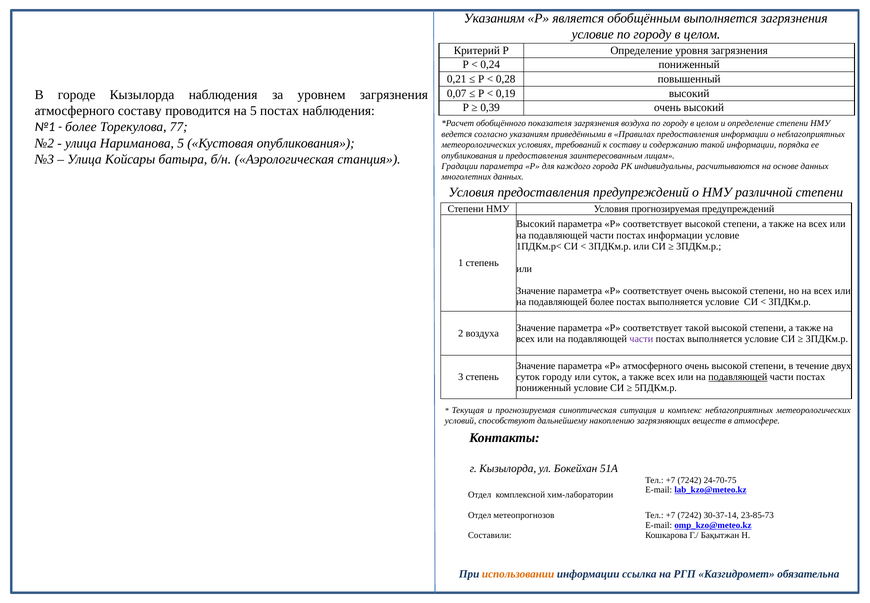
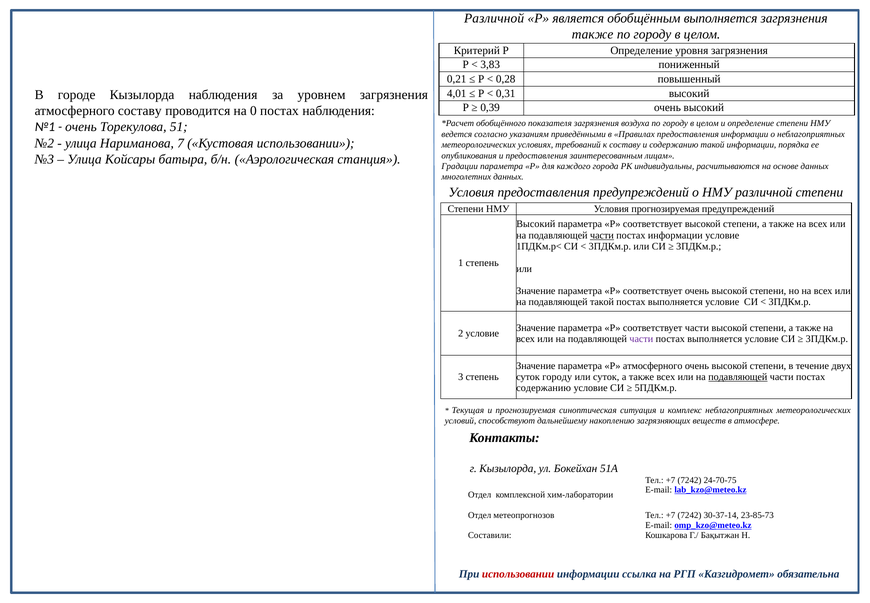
Указаниям: Указаниям -> Различной (494, 18)
условие: условие -> также (593, 34)
0,24: 0,24 -> 3,83 (490, 65)
0,07: 0,07 -> 4,01 (457, 93)
0,19: 0,19 -> 0,31 (506, 93)
на 5: 5 -> 0 (253, 111)
более: более -> очень (81, 127)
77: 77 -> 51 (179, 127)
Нариманова 5: 5 -> 7 (181, 143)
Кустовая опубликования: опубликования -> использовании (306, 143)
части underline: none -> present (602, 235)
подавляющей более: более -> такой (602, 302)
соответствует такой: такой -> части (697, 327)
2 воздуха: воздуха -> условие (482, 333)
пониженный: пониженный -> содержанию (544, 388)
использовании colour: orange -> red (518, 574)
